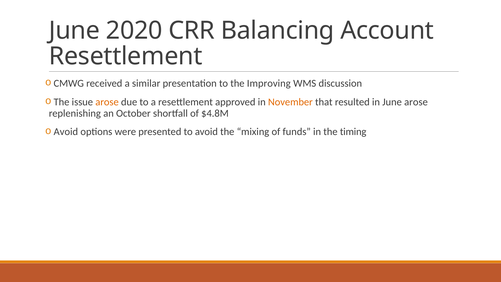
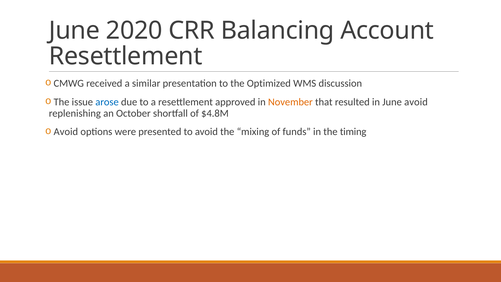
Improving: Improving -> Optimized (269, 83)
arose colour: orange -> blue (107, 102)
June arose: arose -> avoid (416, 102)
